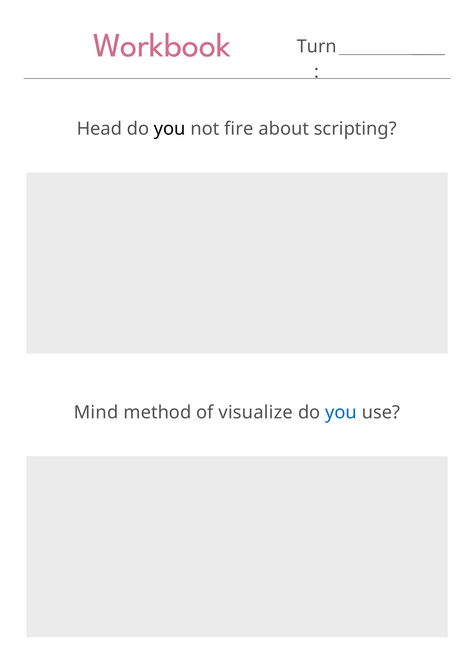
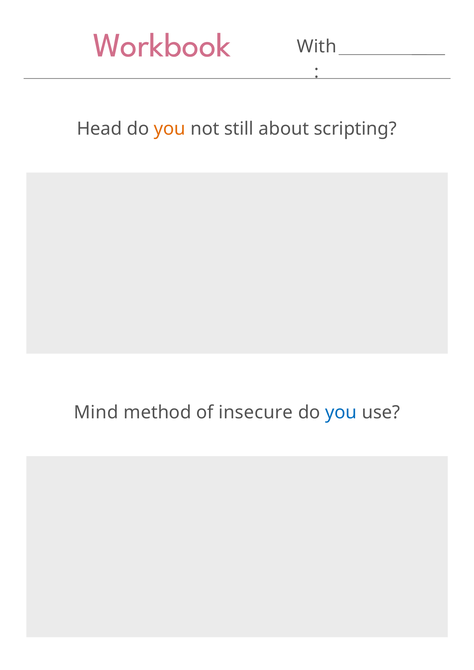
Turn: Turn -> With (317, 47)
you colour: black -> orange (170, 129)
fire: fire -> still (239, 129)
visualize: visualize -> insecure (256, 413)
